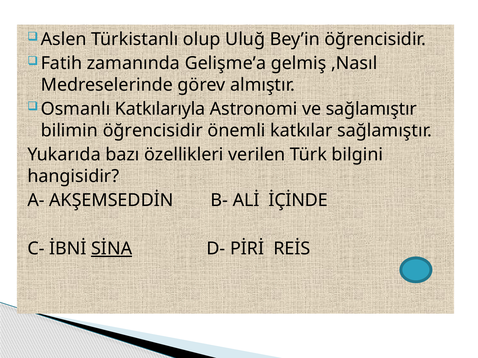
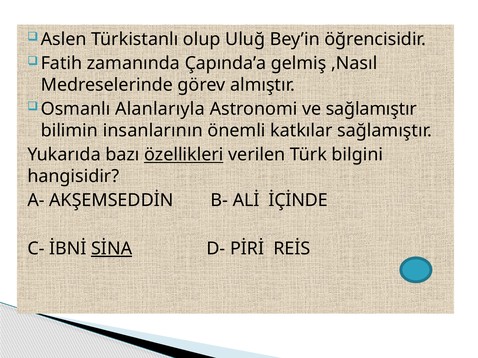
Gelişme’a: Gelişme’a -> Çapında’a (225, 63)
Katkılarıyla: Katkılarıyla -> Alanlarıyla (160, 109)
bilimin öğrencisidir: öğrencisidir -> insanlarının (153, 131)
özellikleri underline: none -> present (184, 155)
